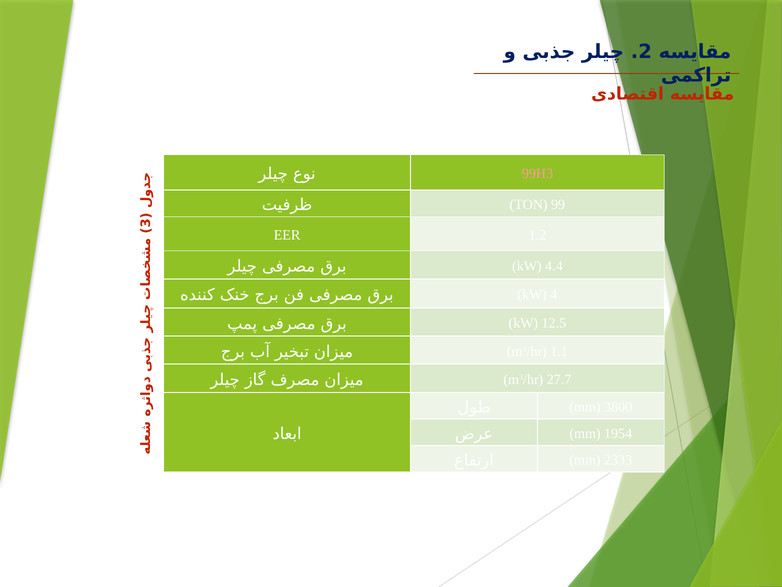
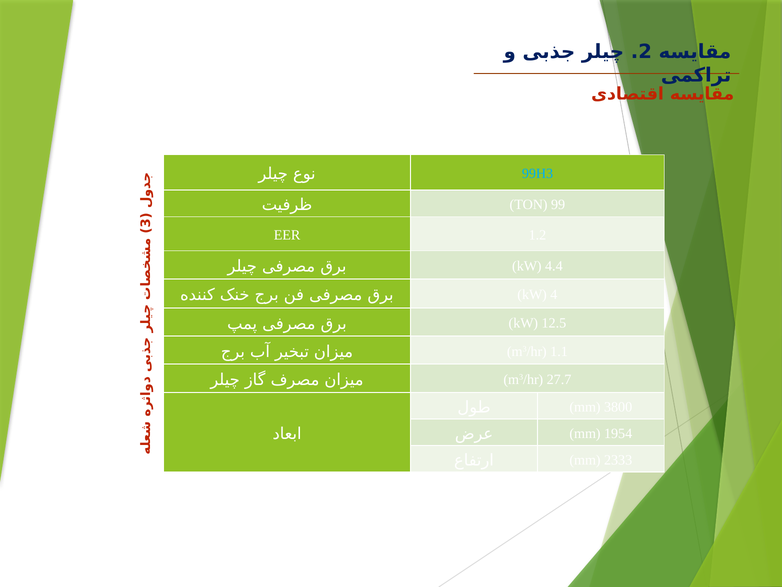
99H3 colour: pink -> light blue (537, 174)
